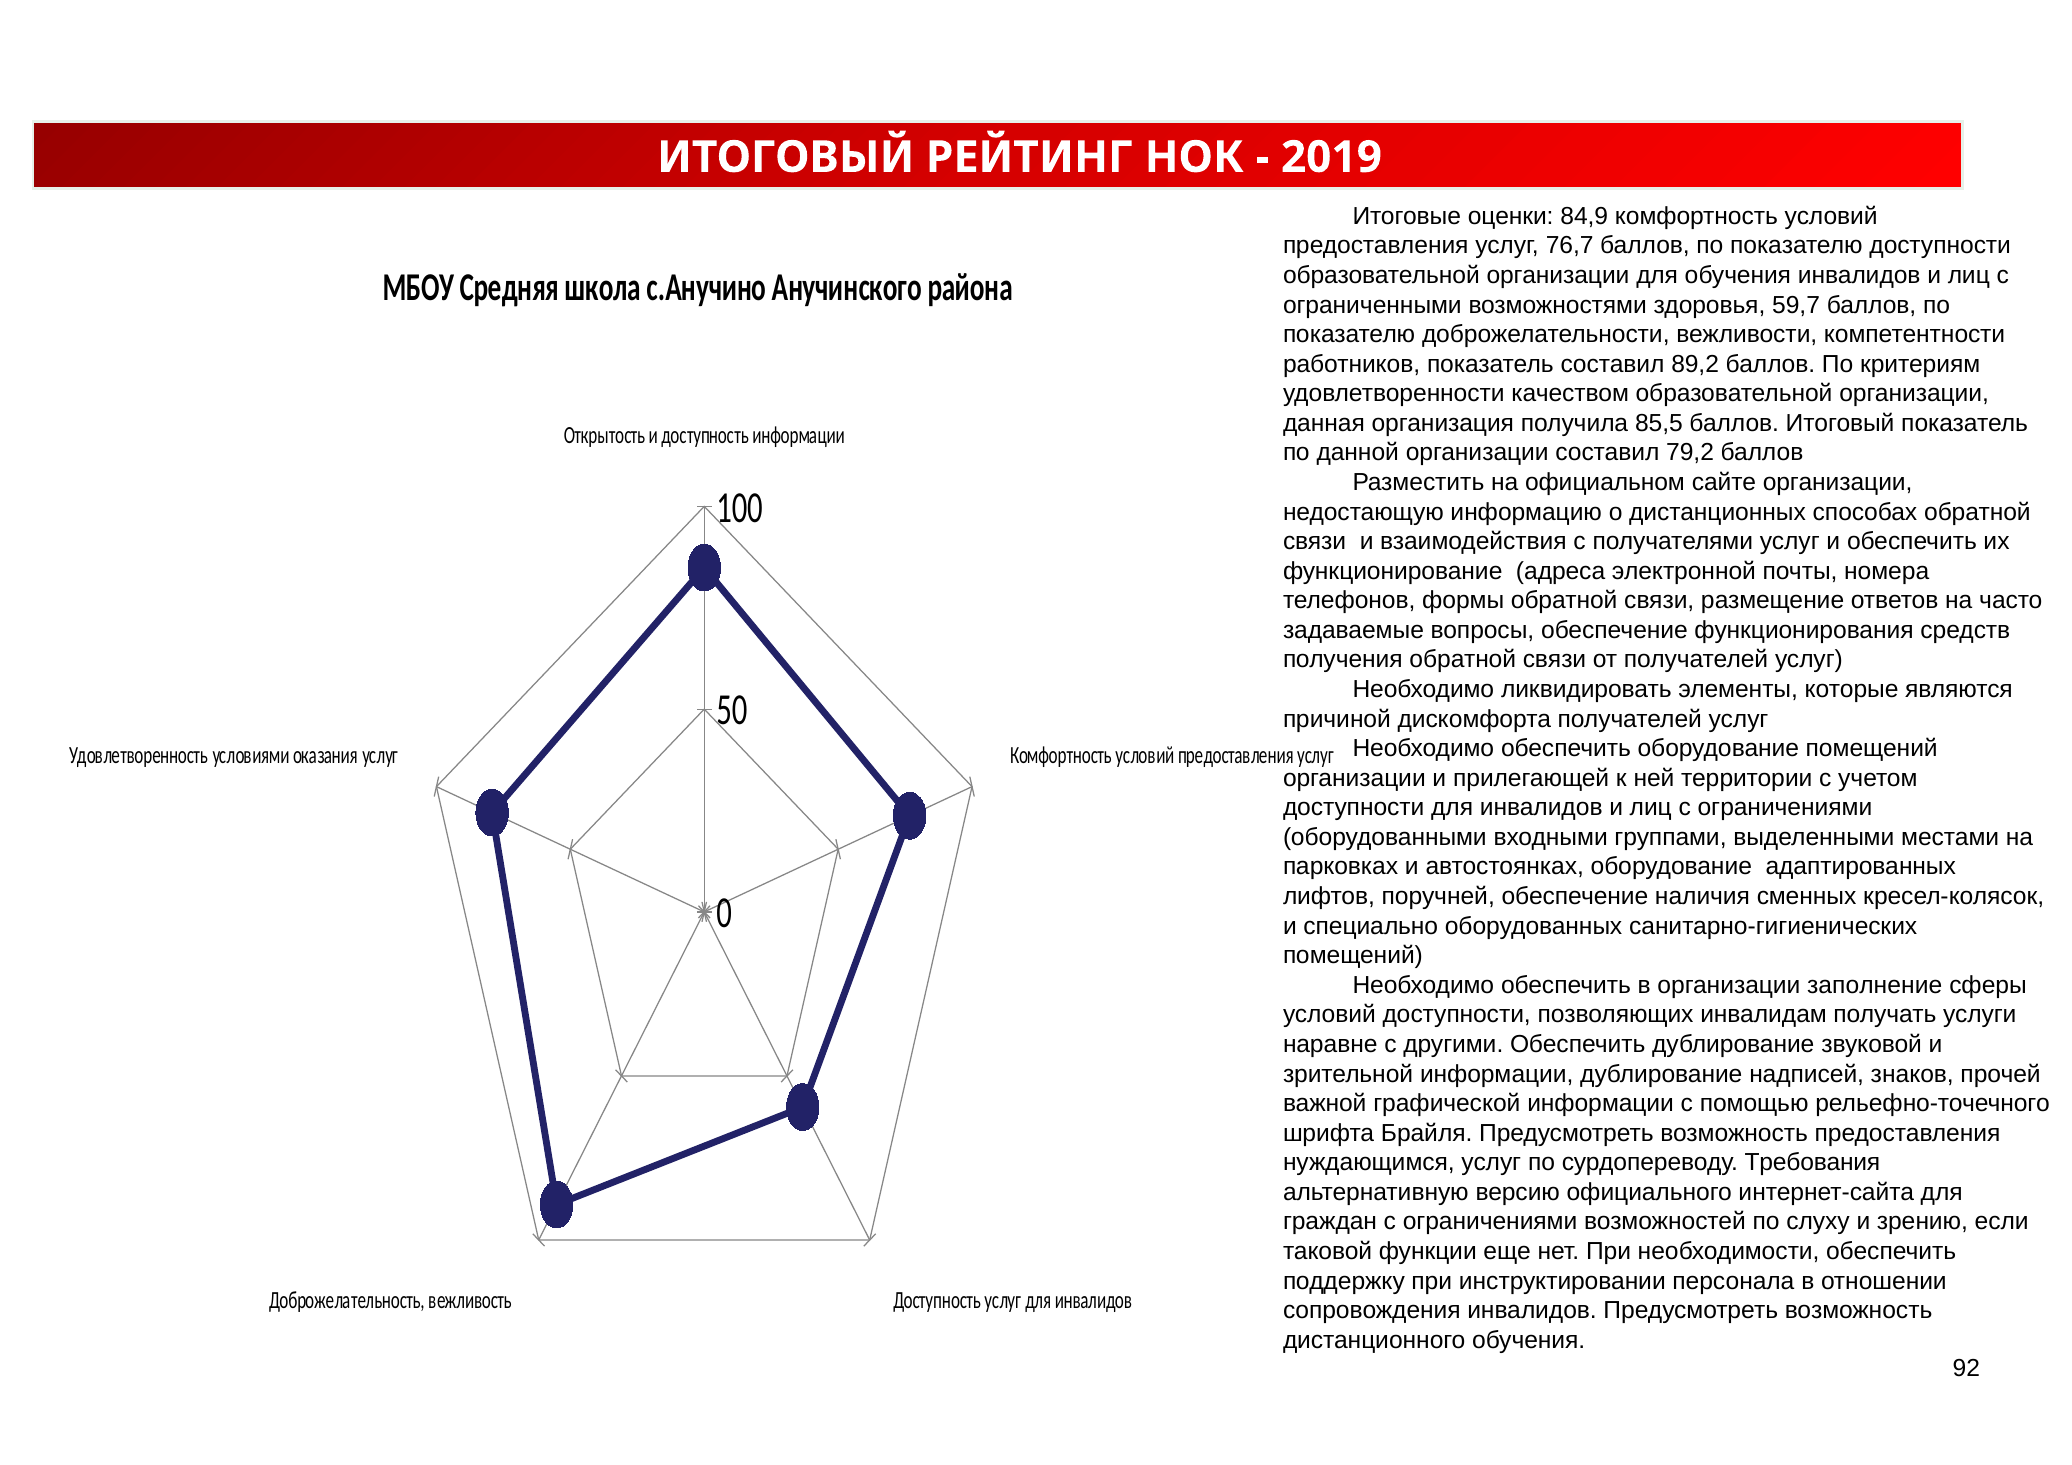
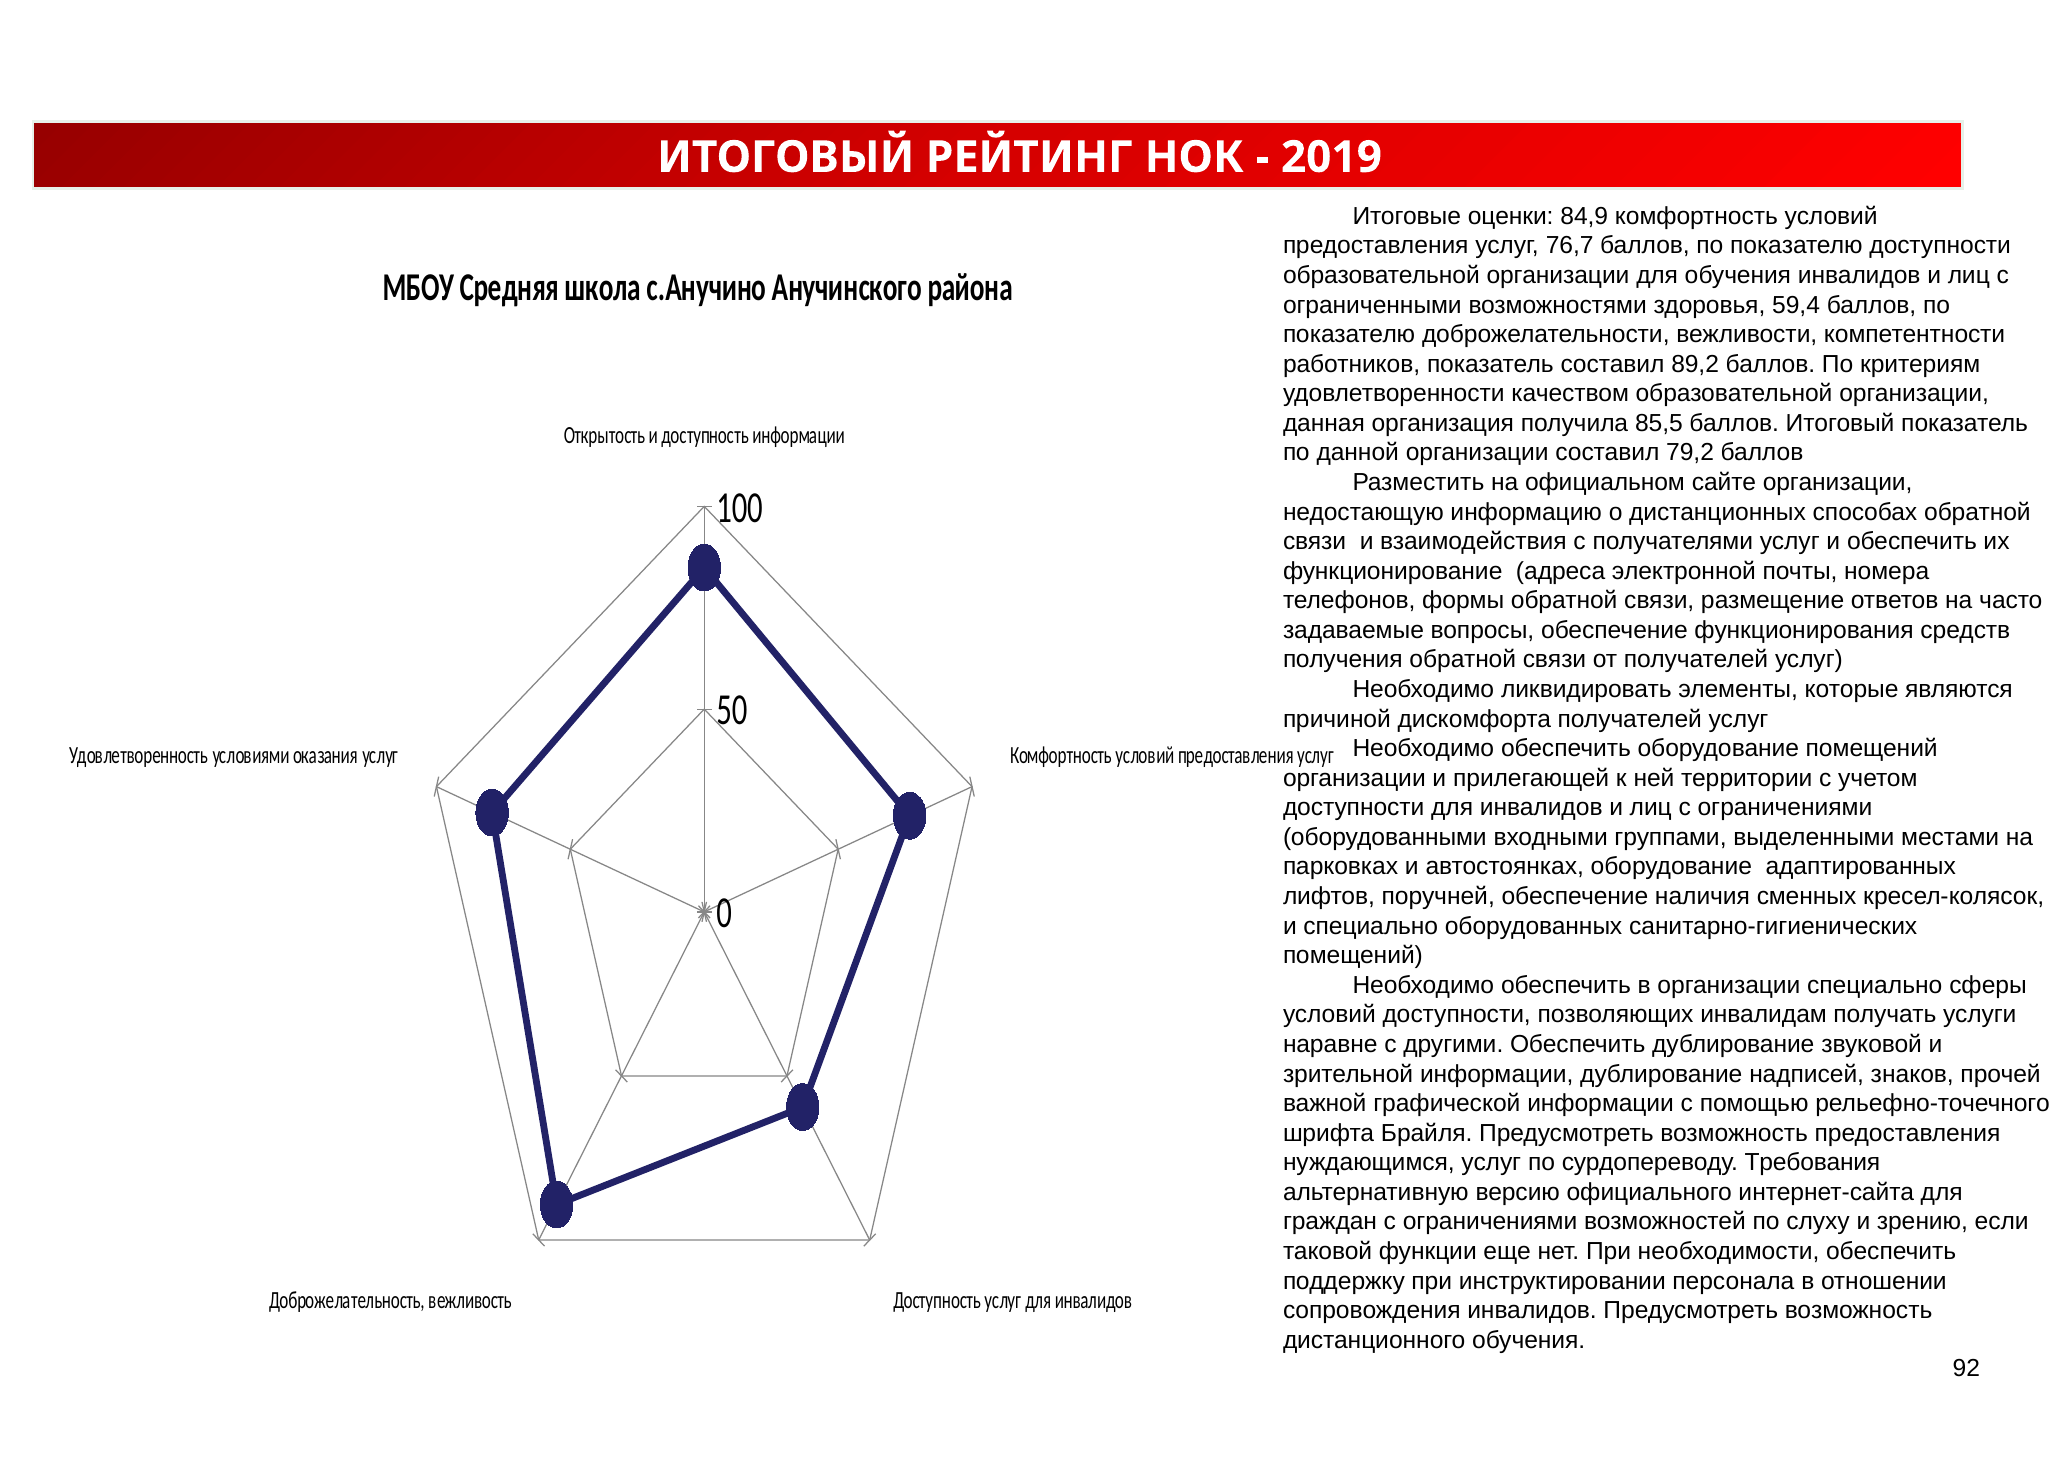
59,7: 59,7 -> 59,4 (1796, 305)
организации заполнение: заполнение -> специально (1875, 985)
